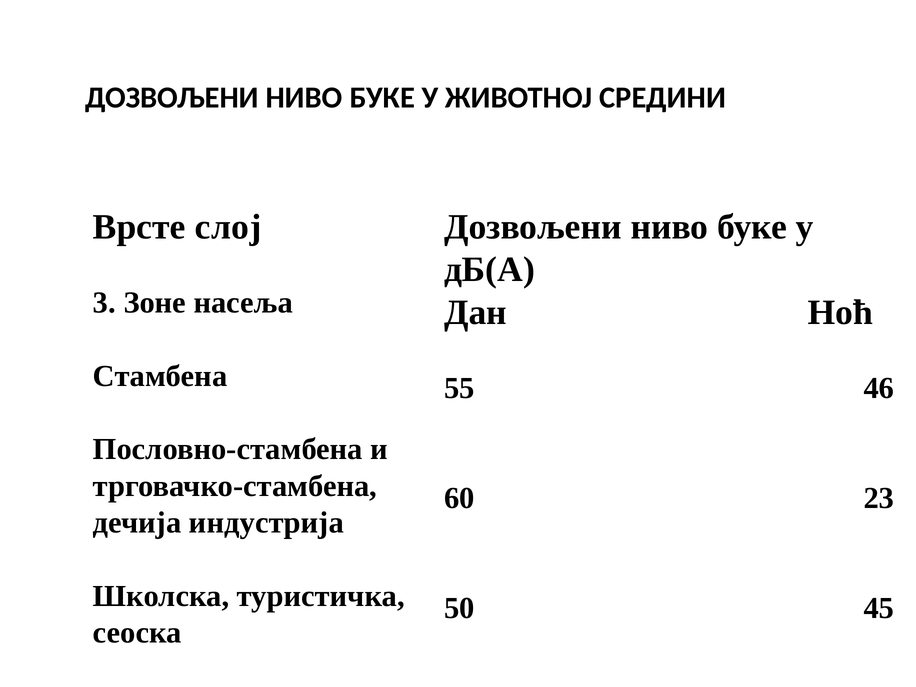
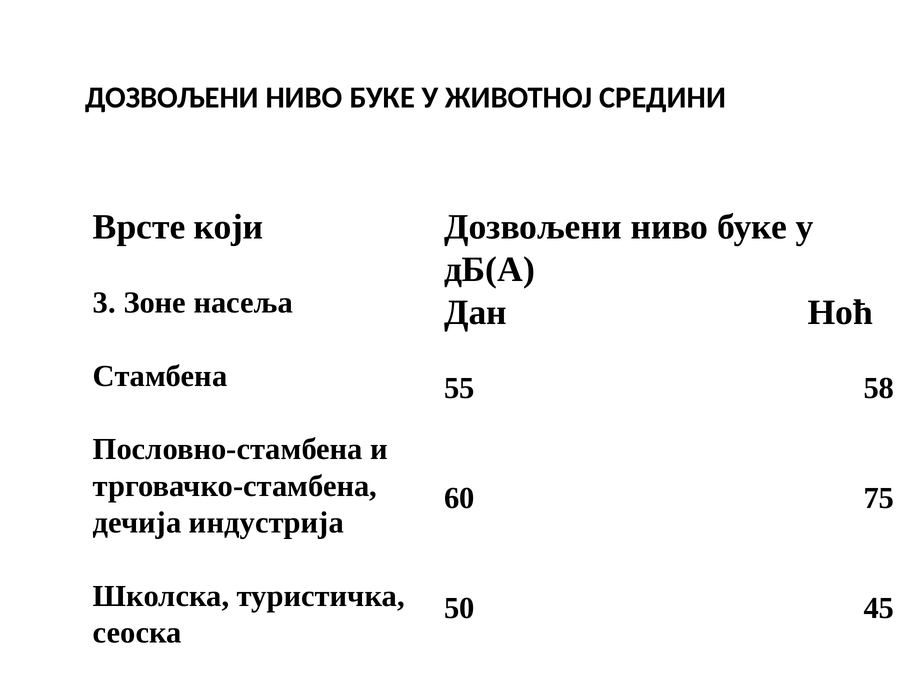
слој: слој -> који (229, 227)
46: 46 -> 58 (879, 388)
23: 23 -> 75 (879, 498)
